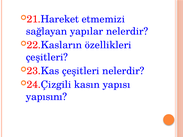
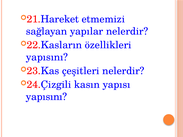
çeşitleri: çeşitleri -> yapısını (47, 57)
